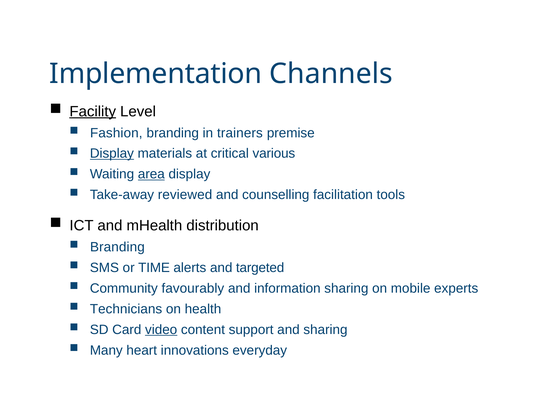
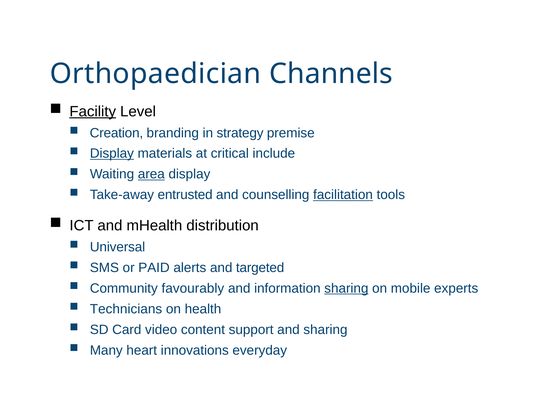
Implementation: Implementation -> Orthopaedician (155, 74)
Fashion: Fashion -> Creation (116, 133)
trainers: trainers -> strategy (240, 133)
various: various -> include (274, 153)
reviewed: reviewed -> entrusted (185, 195)
facilitation underline: none -> present (343, 195)
Branding: Branding -> Universal (118, 247)
TIME: TIME -> PAID (154, 267)
sharing underline: none -> present (346, 288)
video underline: present -> none (161, 329)
